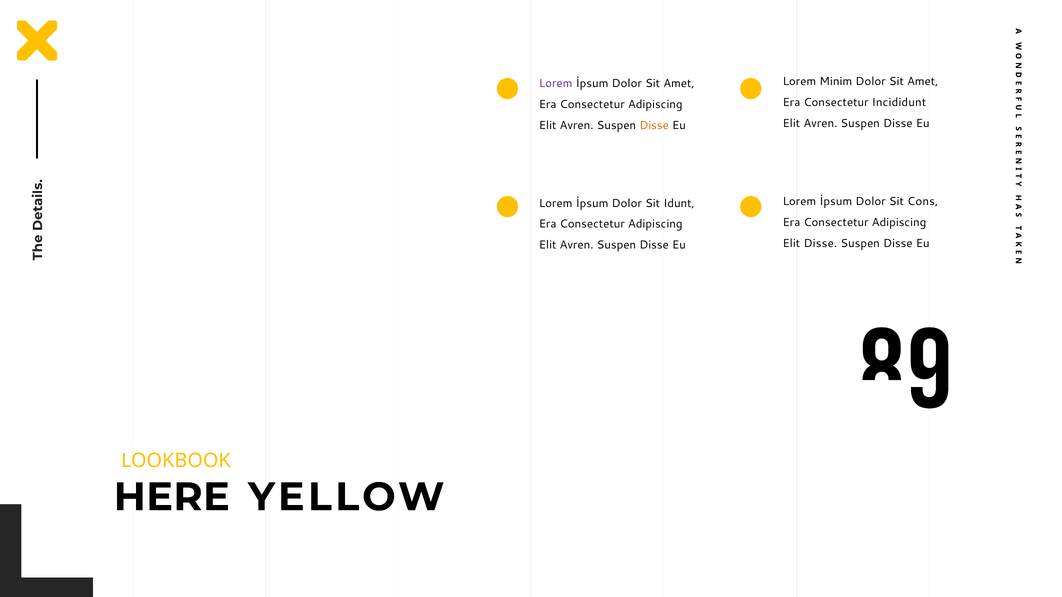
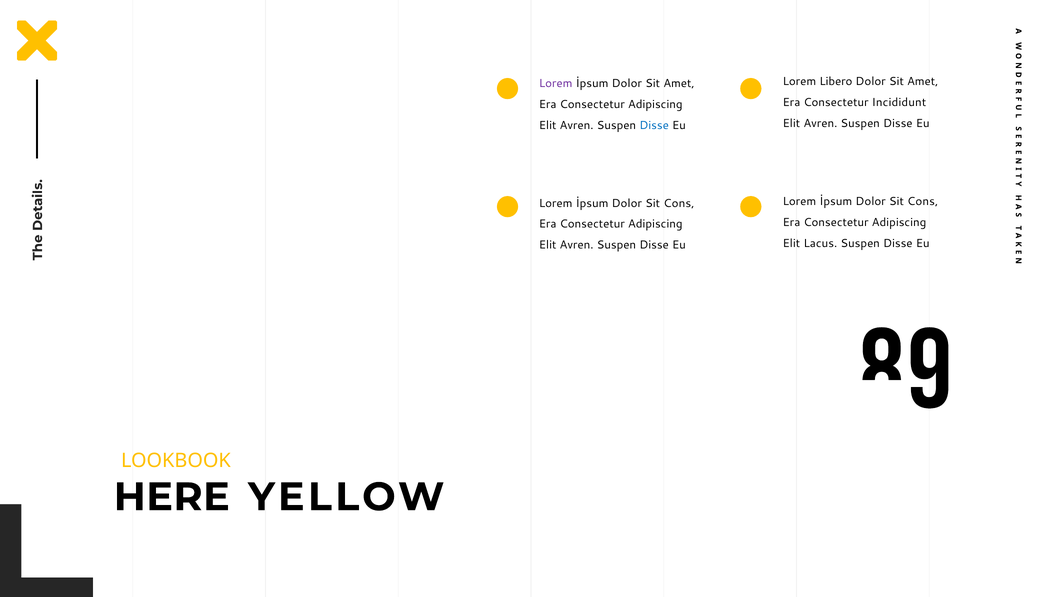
Minim: Minim -> Libero (836, 82)
Disse colour: orange -> blue (654, 125)
Idunt: Idunt -> Cons (679, 203)
Elit Disse: Disse -> Lacus (820, 243)
